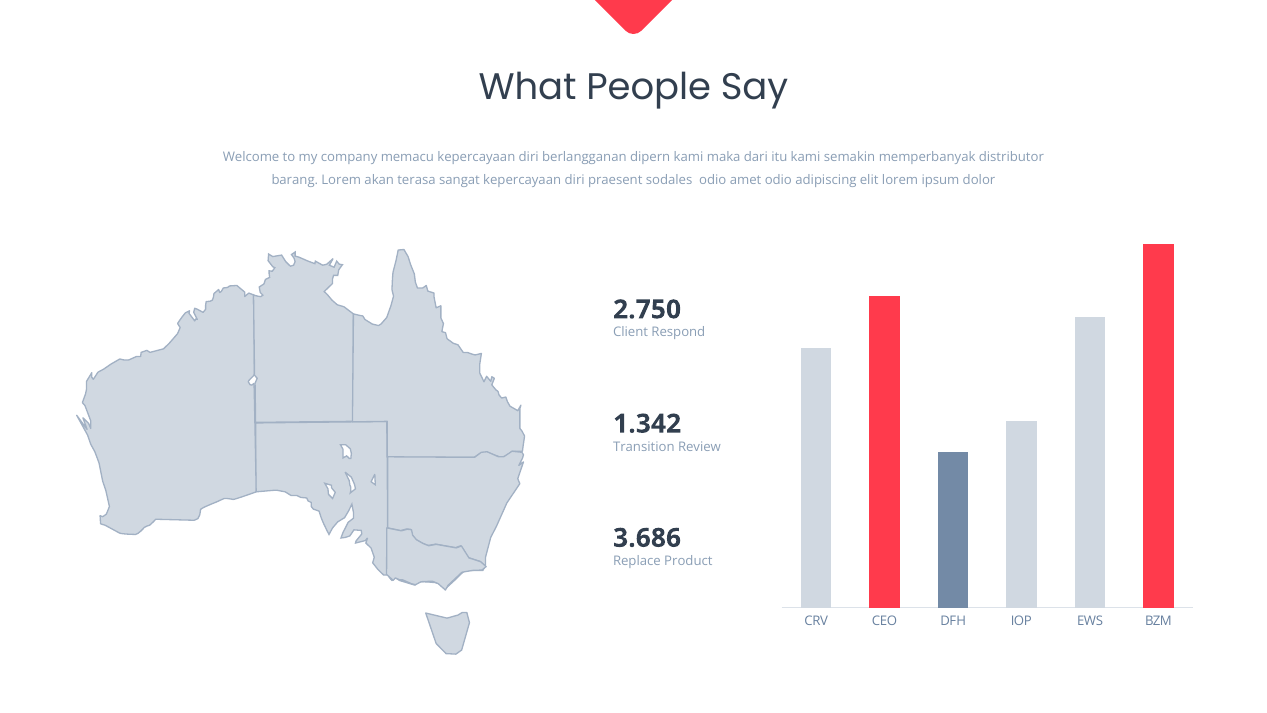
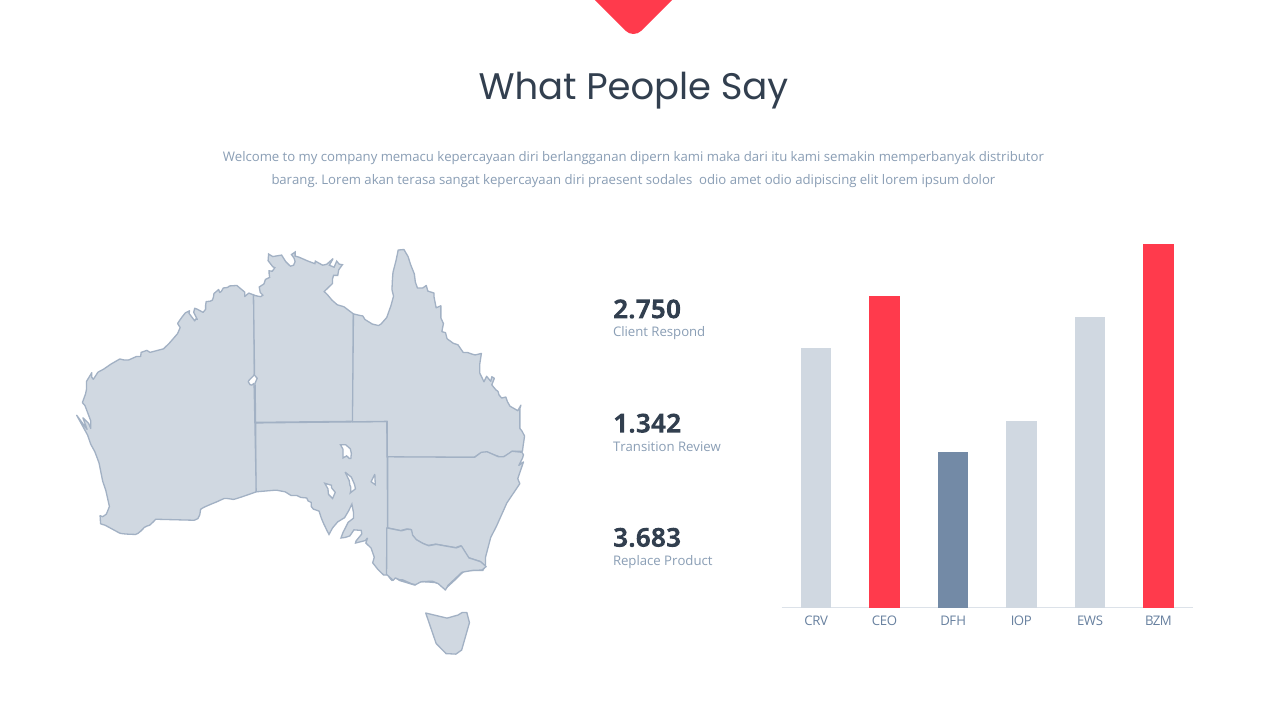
3.686: 3.686 -> 3.683 (647, 538)
